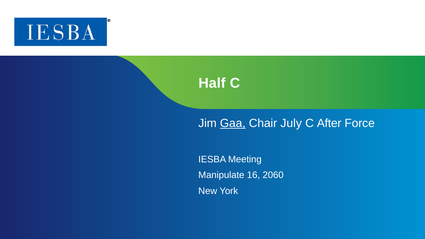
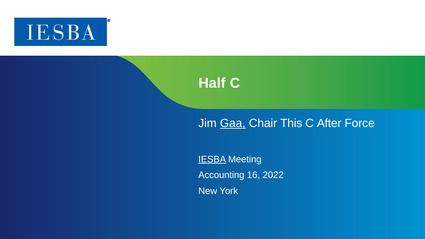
July: July -> This (291, 123)
IESBA underline: none -> present (212, 159)
Manipulate: Manipulate -> Accounting (221, 175)
2060: 2060 -> 2022 (273, 175)
